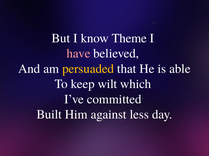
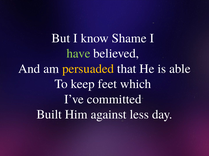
Theme: Theme -> Shame (129, 38)
have colour: pink -> light green (78, 54)
wilt: wilt -> feet (107, 84)
